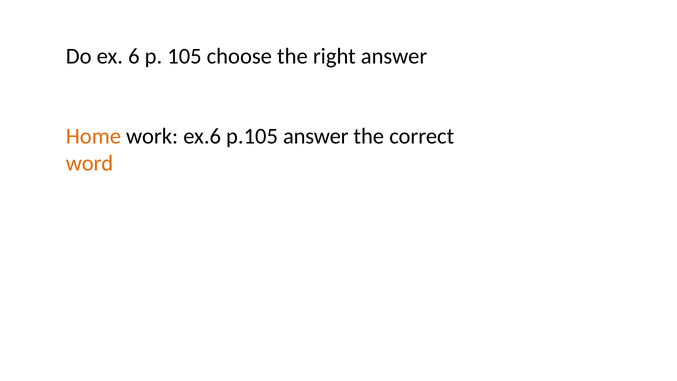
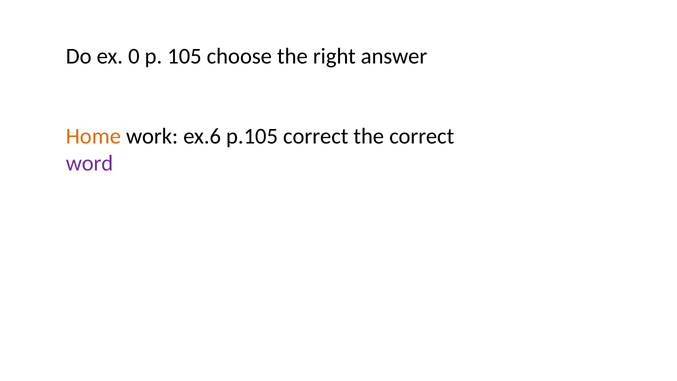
6: 6 -> 0 (134, 56)
p.105 answer: answer -> correct (316, 136)
word colour: orange -> purple (89, 163)
